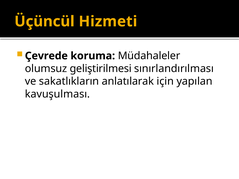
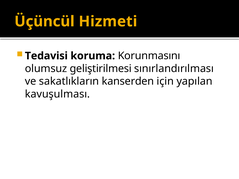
Çevrede: Çevrede -> Tedavisi (46, 56)
Müdahaleler: Müdahaleler -> Korunmasını (149, 56)
anlatılarak: anlatılarak -> kanserden (128, 81)
